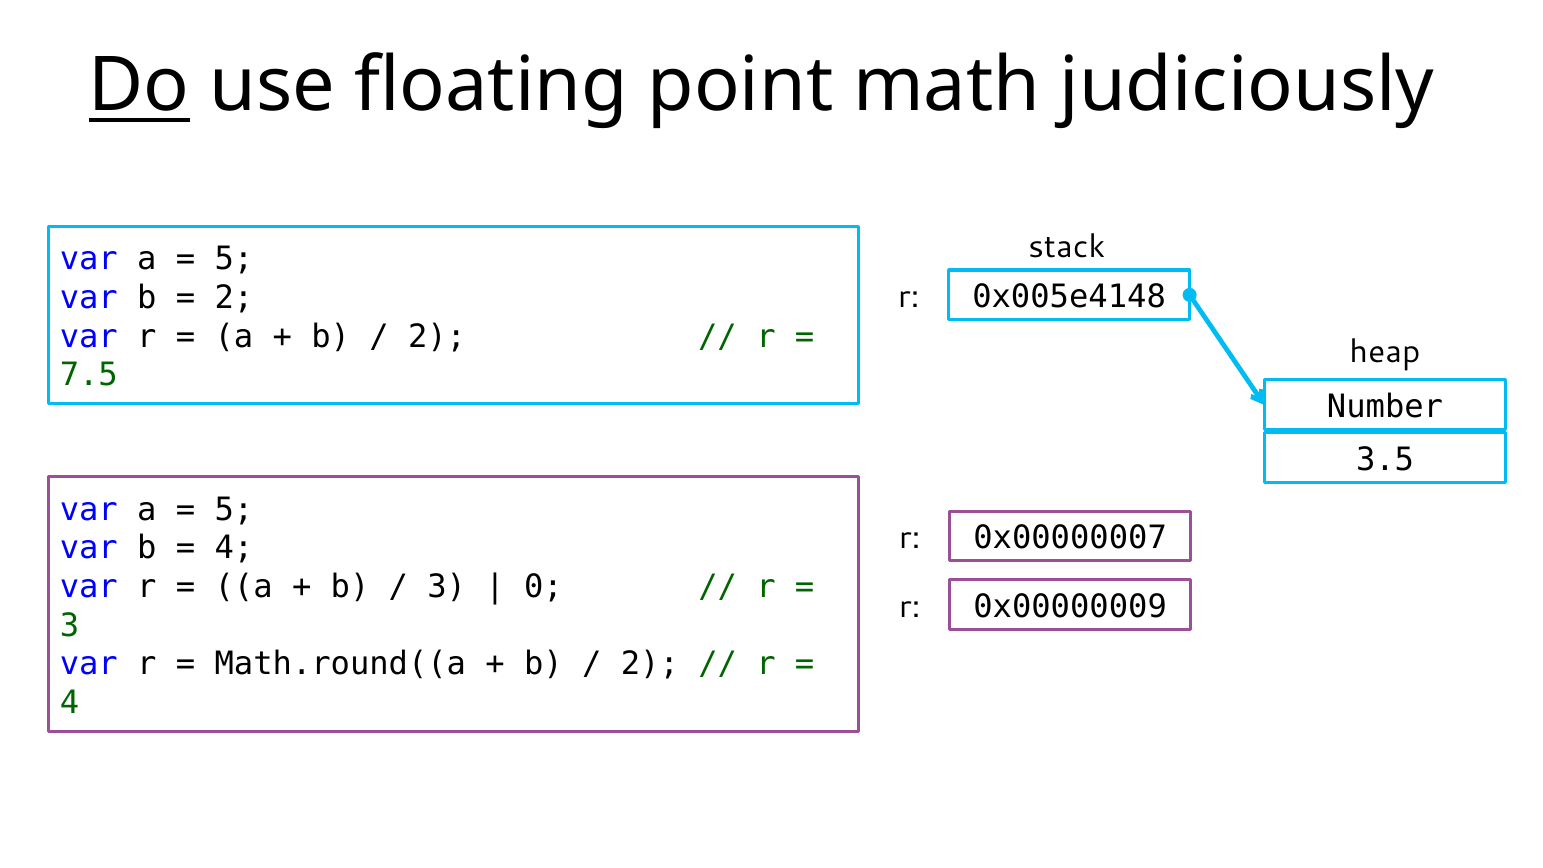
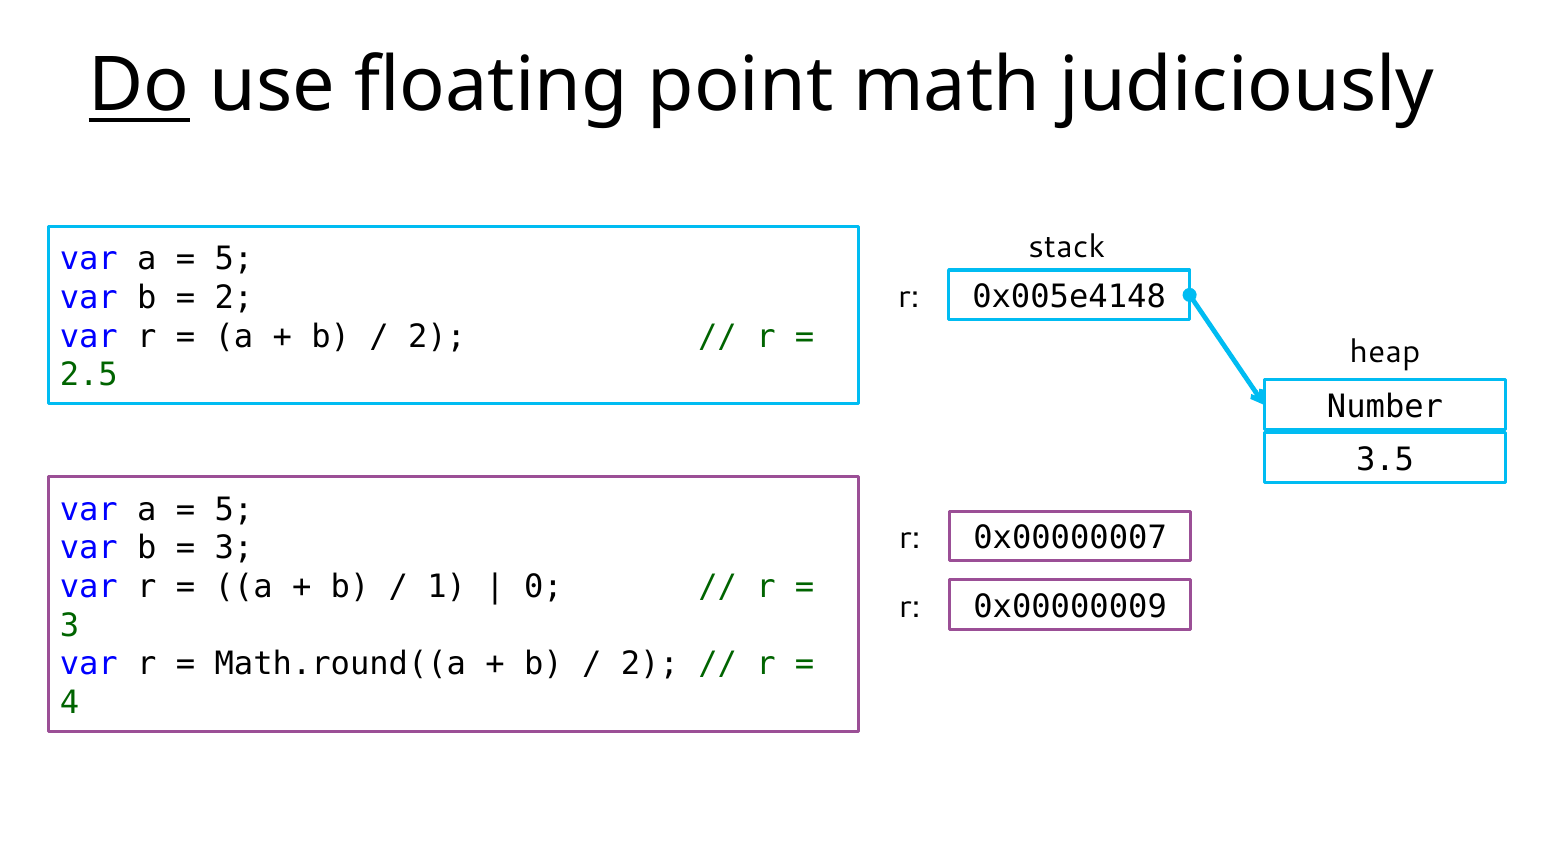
7.5: 7.5 -> 2.5 (89, 375)
4: 4 -> 3 (234, 548)
3: 3 -> 1 (447, 587)
